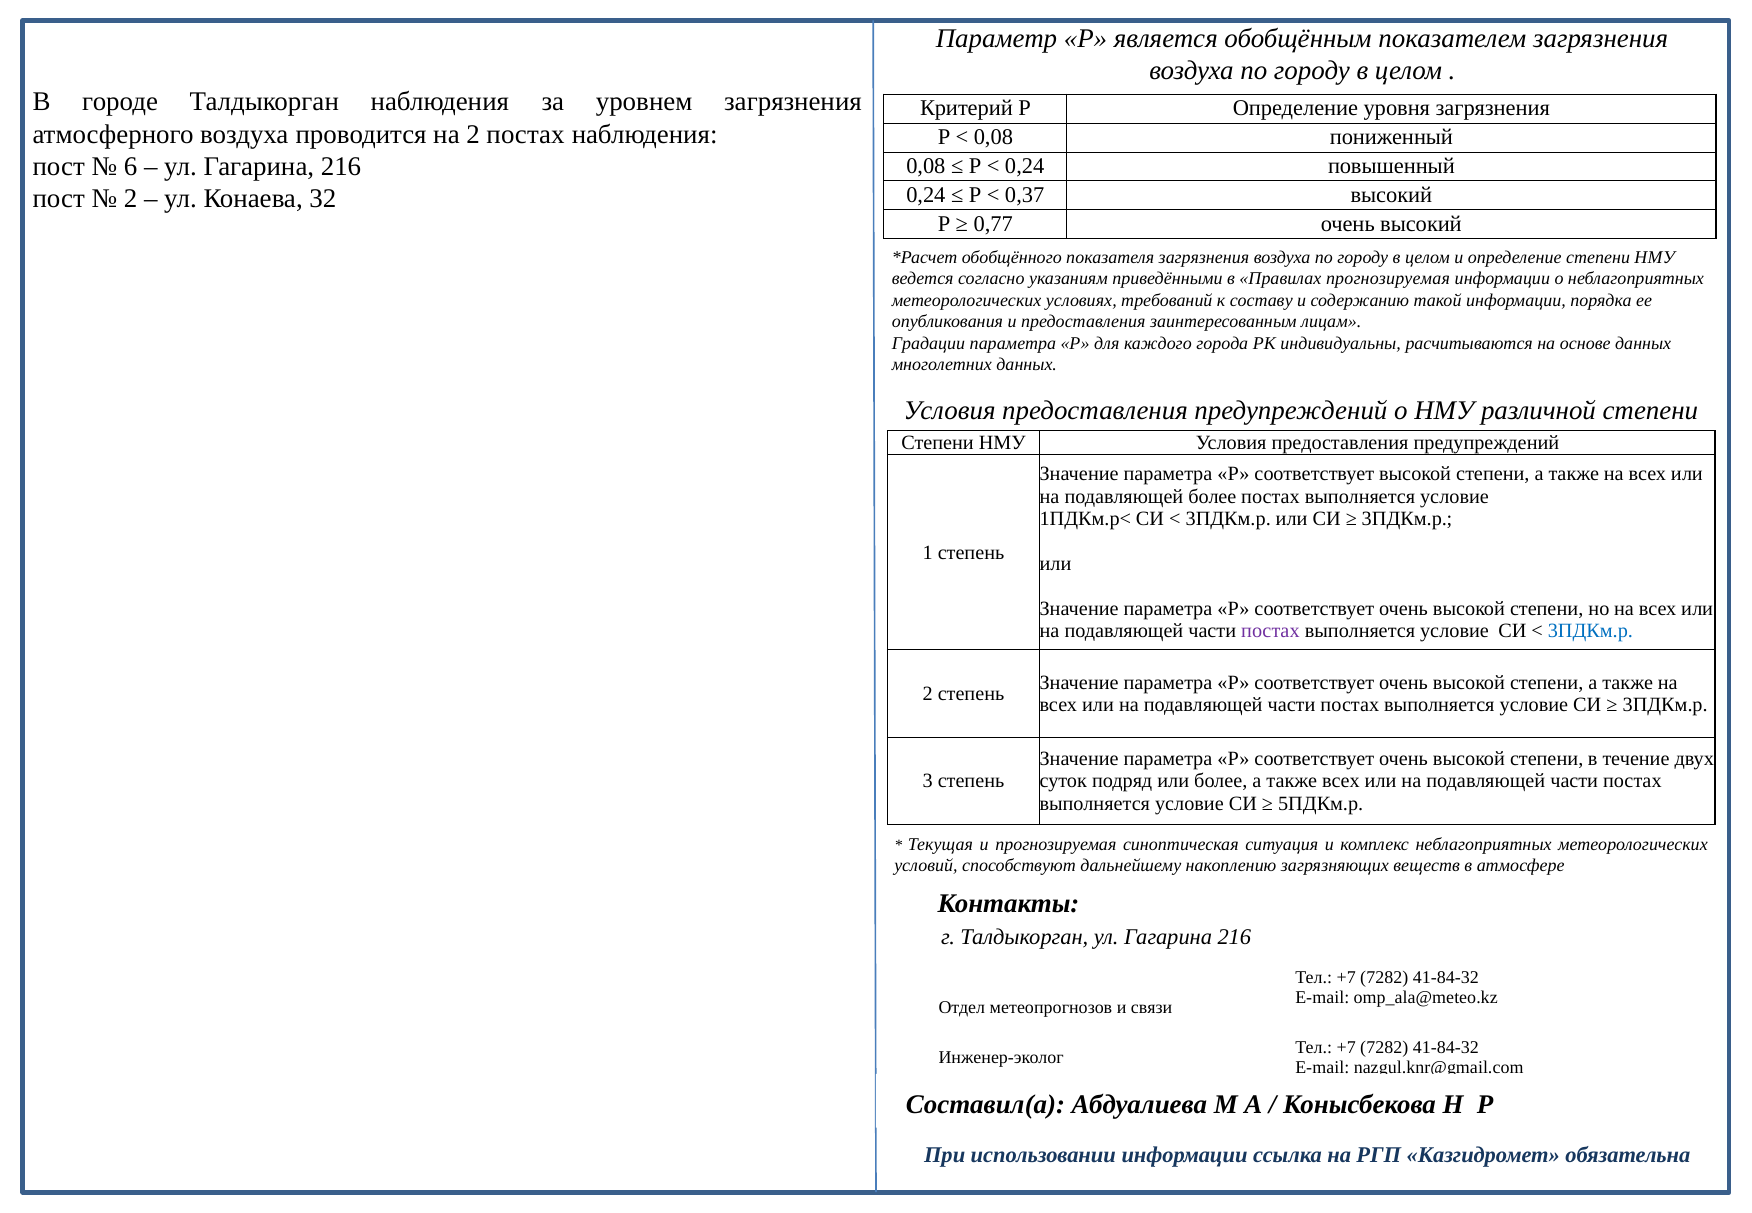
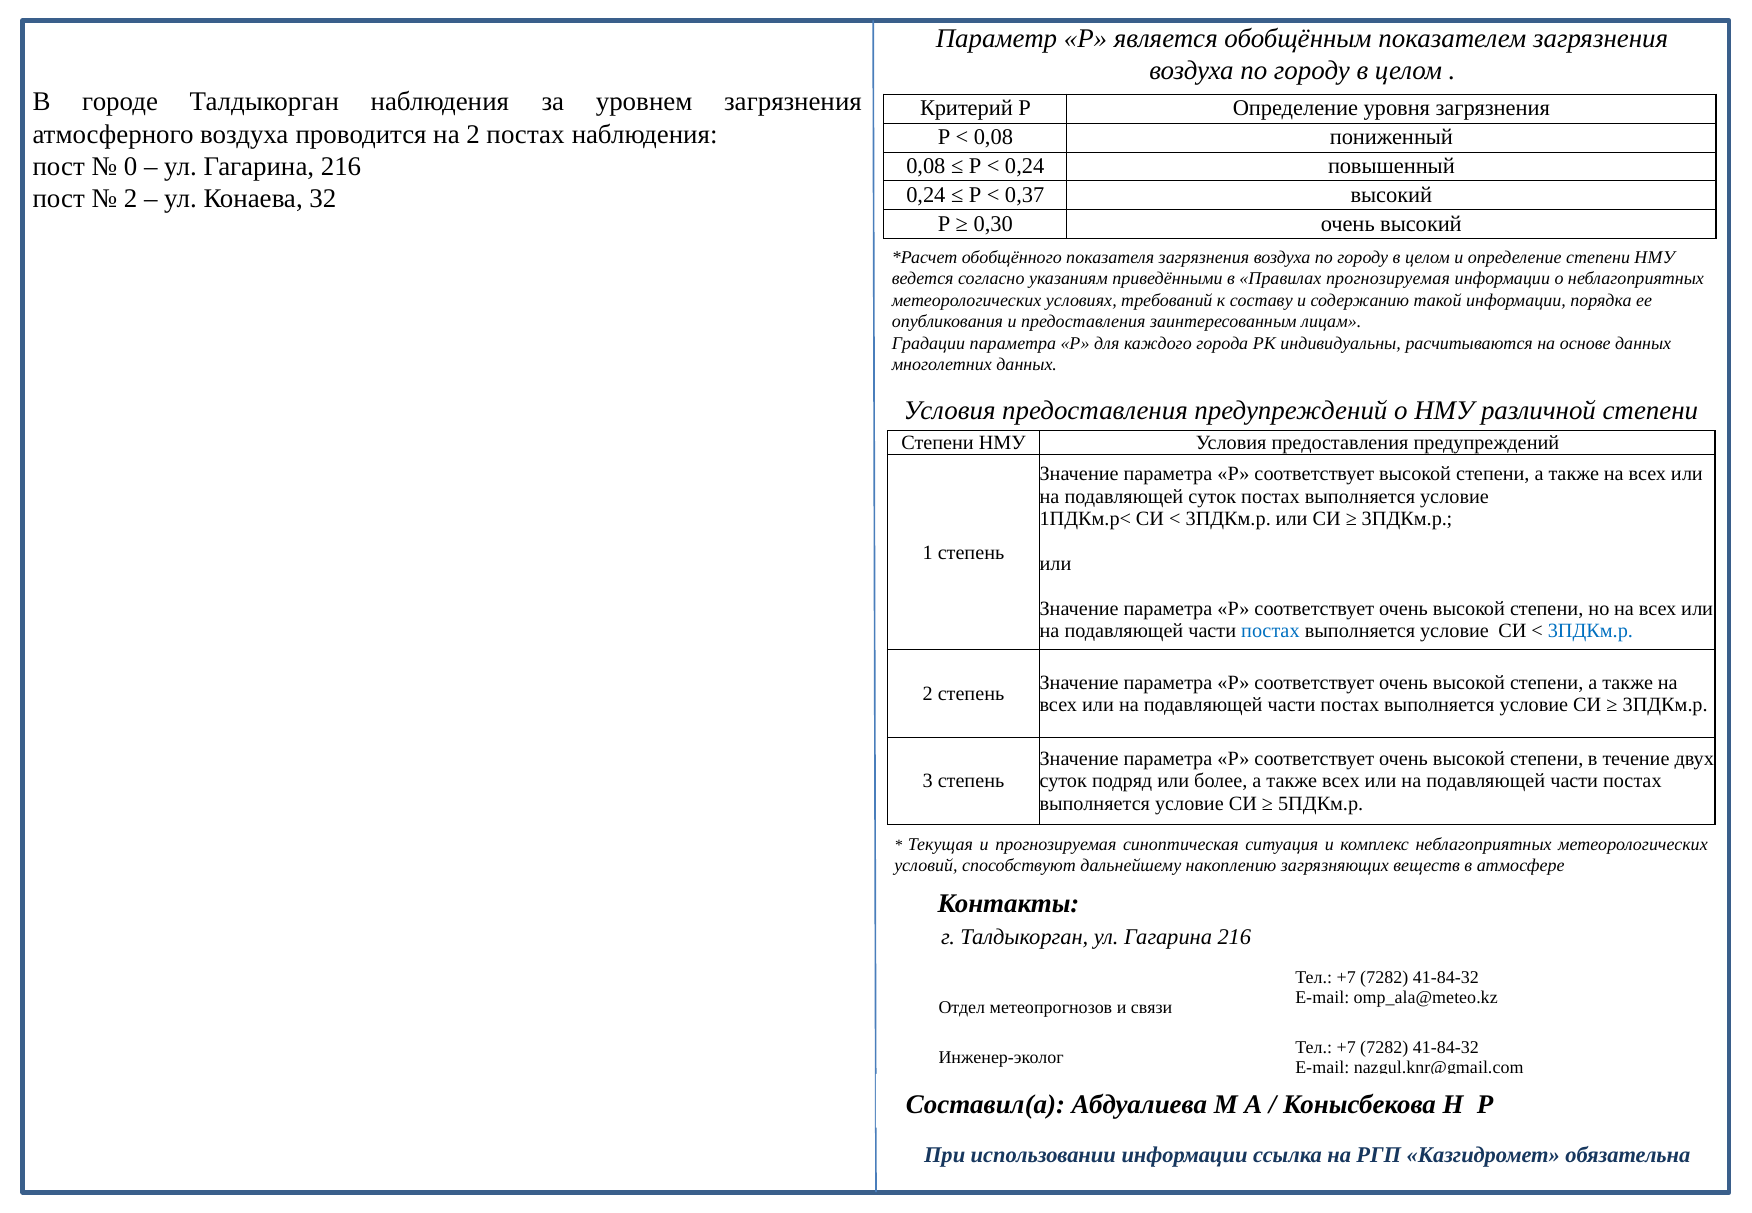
6: 6 -> 0 (131, 166)
0,77: 0,77 -> 0,30 (993, 224)
подавляющей более: более -> суток (1212, 496)
постах colour: purple -> blue (1270, 631)
